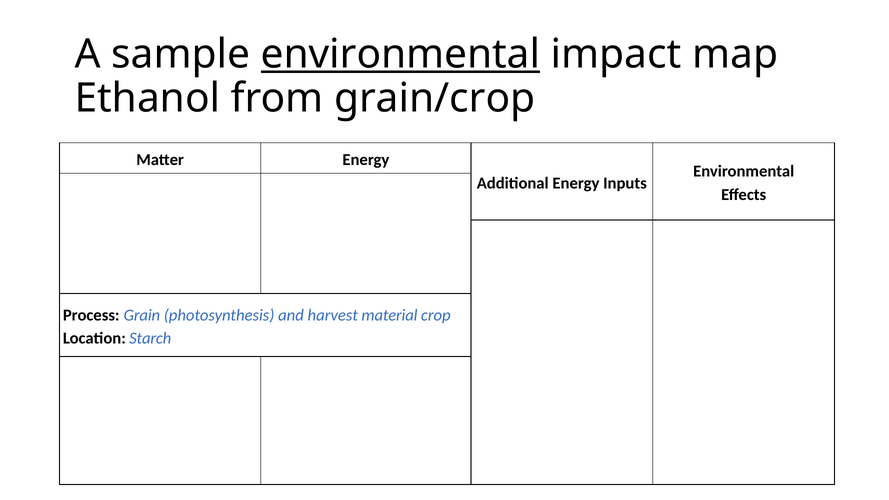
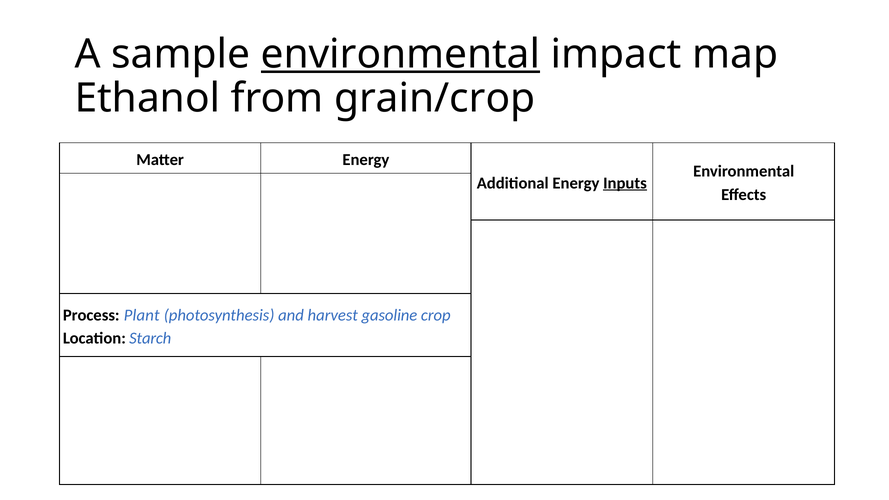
Inputs underline: none -> present (625, 183)
Grain: Grain -> Plant (142, 315)
material: material -> gasoline (389, 315)
